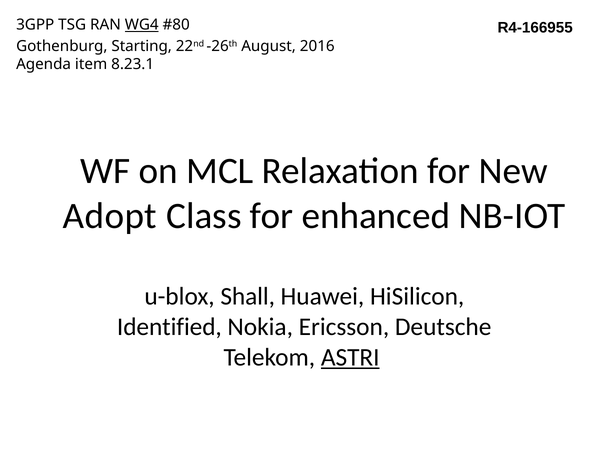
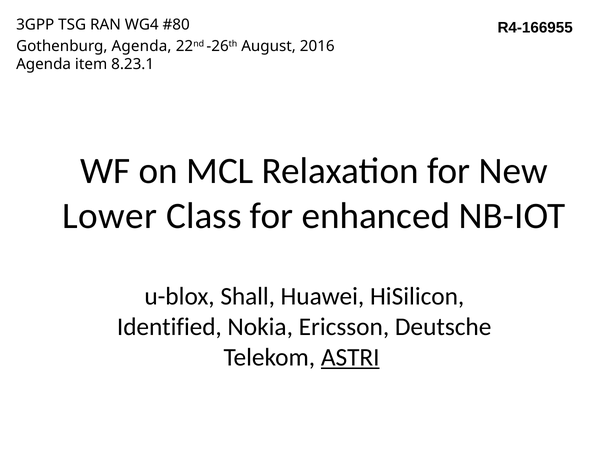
WG4 underline: present -> none (142, 25)
Gothenburg Starting: Starting -> Agenda (142, 46)
Adopt: Adopt -> Lower (110, 216)
